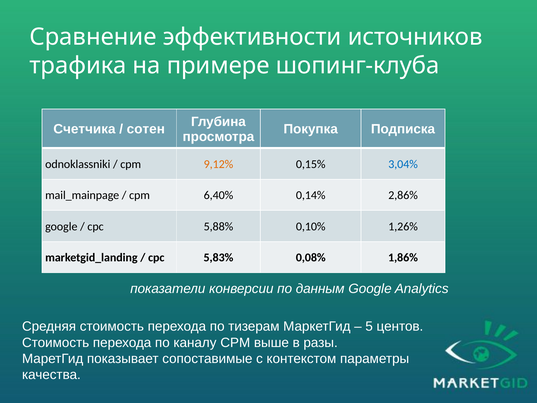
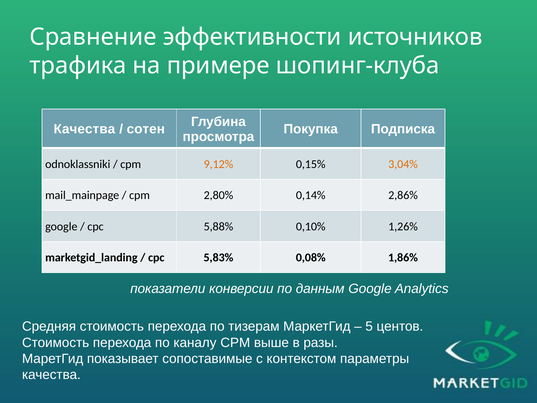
Счетчика: Счетчика -> Качества (84, 129)
3,04% colour: blue -> orange (403, 164)
6,40%: 6,40% -> 2,80% (218, 195)
